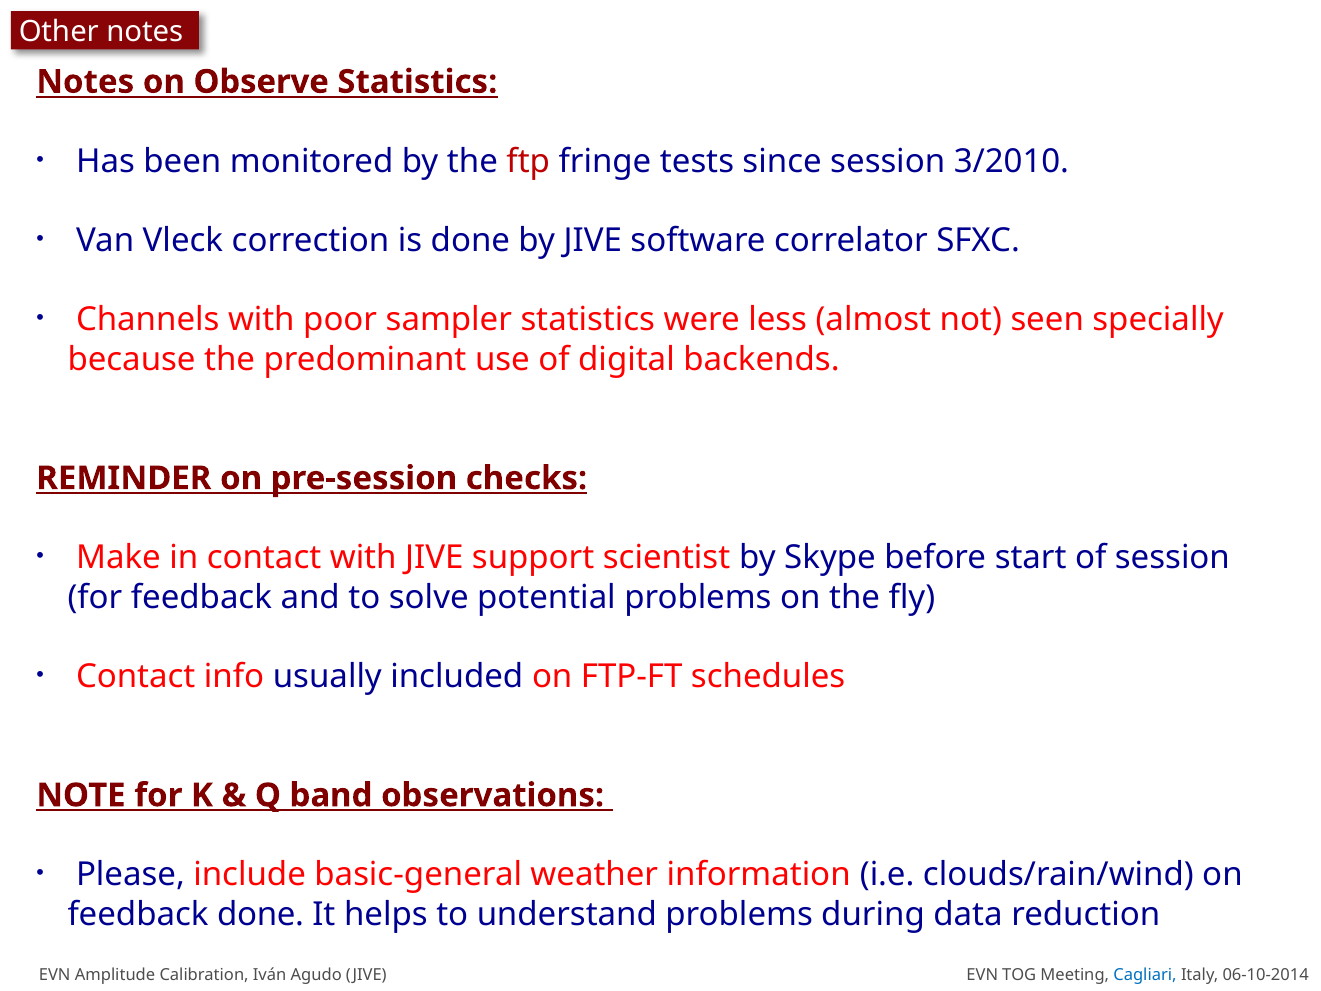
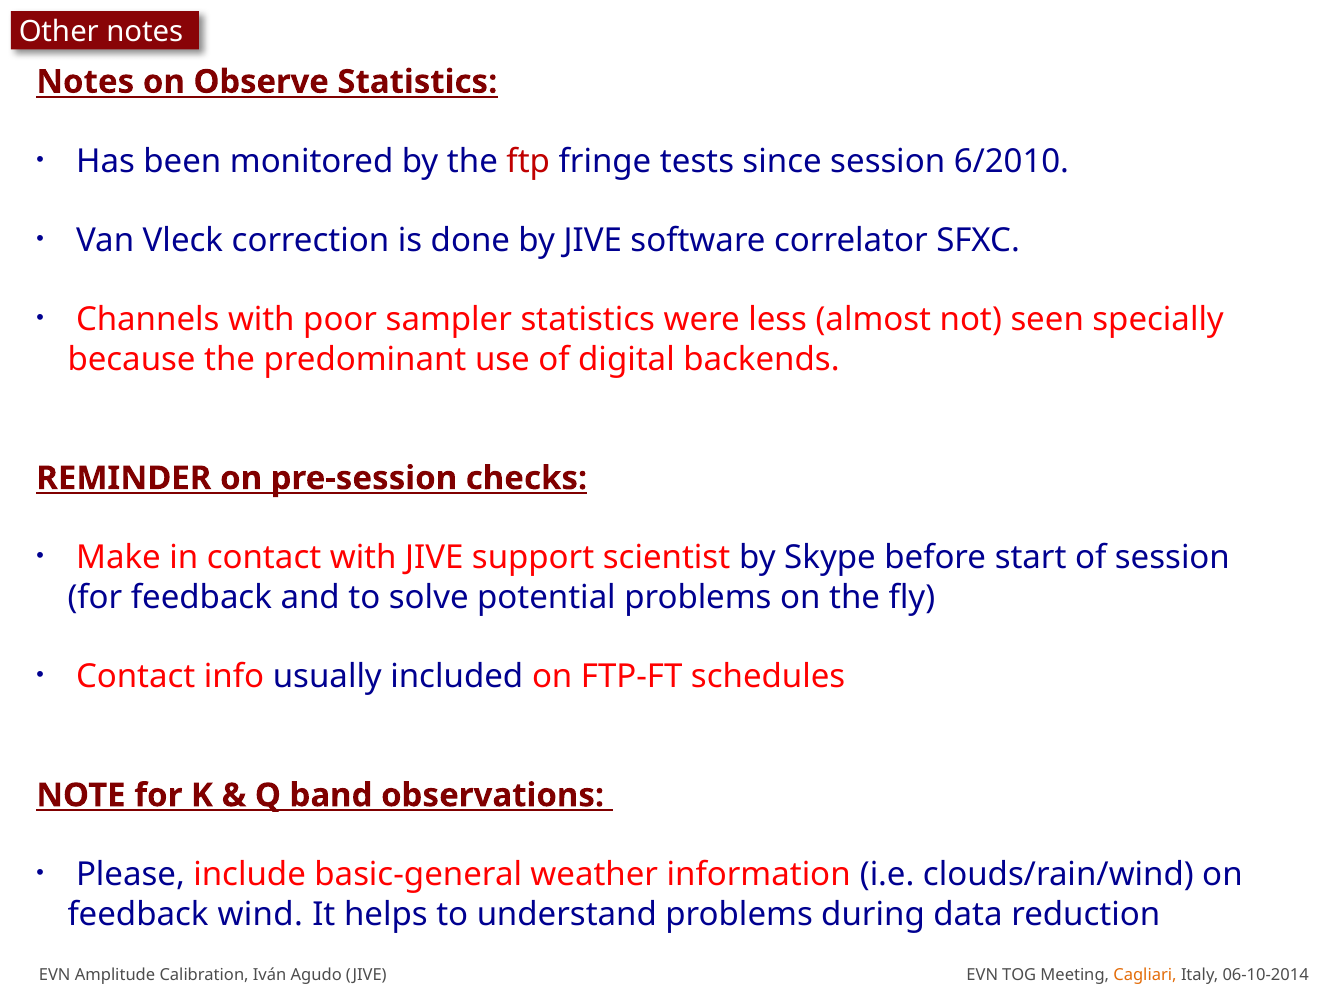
3/2010: 3/2010 -> 6/2010 (1011, 161)
feedback done: done -> wind (260, 914)
Cagliari colour: blue -> orange (1145, 975)
